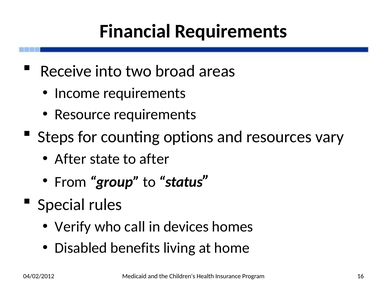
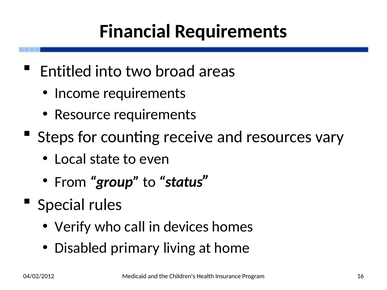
Receive: Receive -> Entitled (66, 71)
options: options -> receive (188, 137)
After: After -> Local (71, 159)
to after: after -> even (154, 159)
benefits: benefits -> primary (135, 248)
